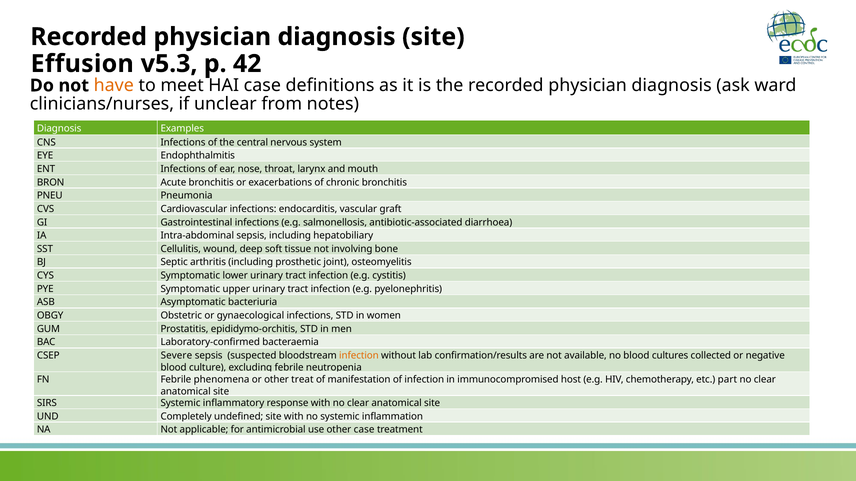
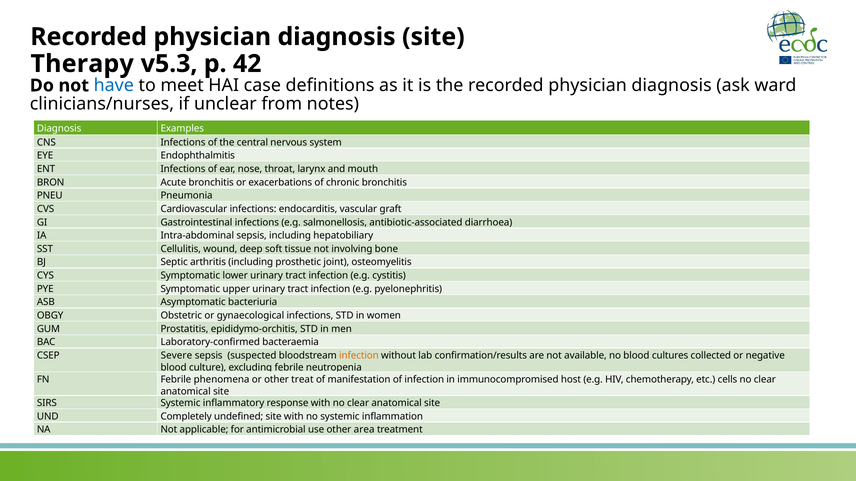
Effusion: Effusion -> Therapy (82, 64)
have colour: orange -> blue (114, 86)
part: part -> cells (727, 380)
other case: case -> area (364, 430)
